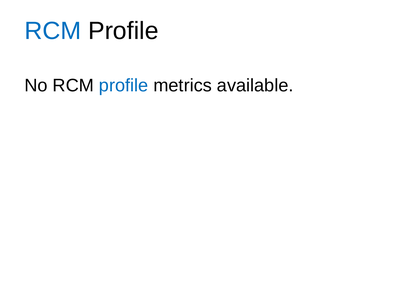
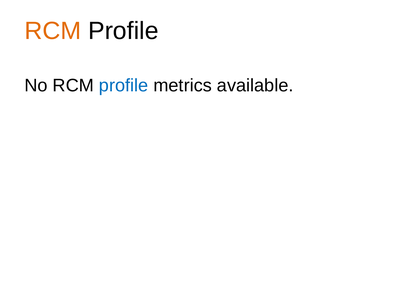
RCM colour: blue -> orange (53, 31)
